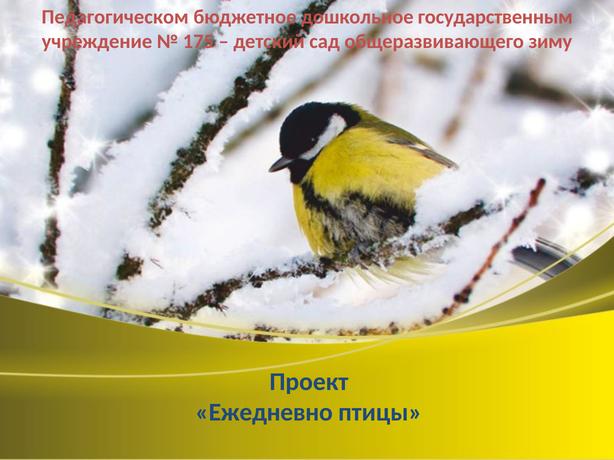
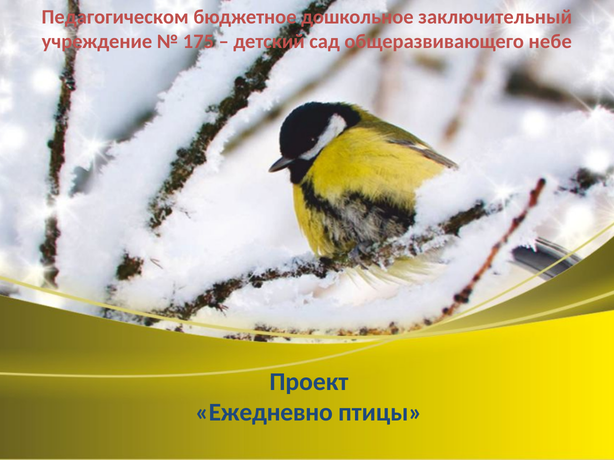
государственным: государственным -> заключительный (495, 17)
зиму: зиму -> небе (550, 42)
